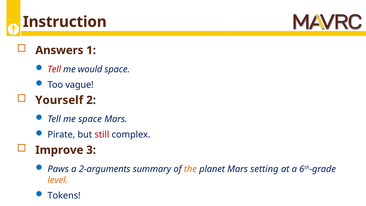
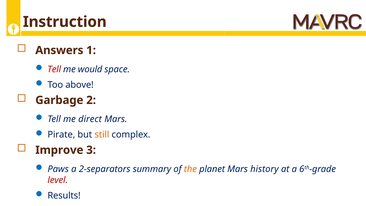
vague: vague -> above (79, 85)
Yourself: Yourself -> Garbage (59, 100)
me space: space -> direct (90, 119)
still colour: red -> orange (102, 135)
2-arguments: 2-arguments -> 2-separators (105, 169)
setting: setting -> history (264, 169)
level colour: orange -> red (58, 180)
Tokens: Tokens -> Results (64, 195)
